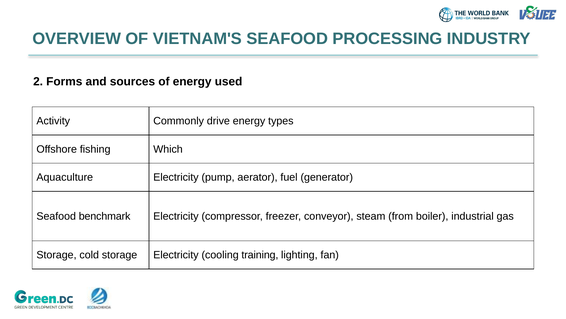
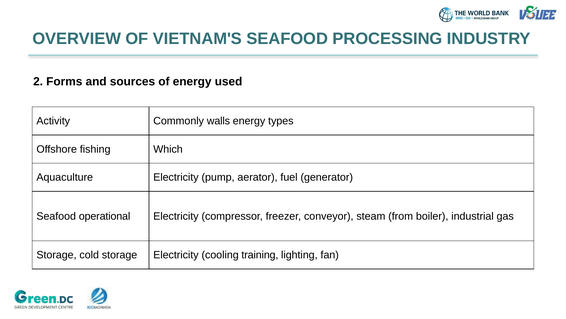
drive: drive -> walls (218, 121)
benchmark: benchmark -> operational (105, 216)
